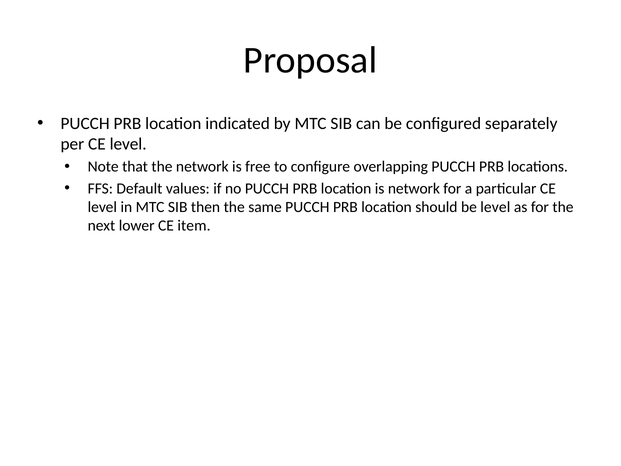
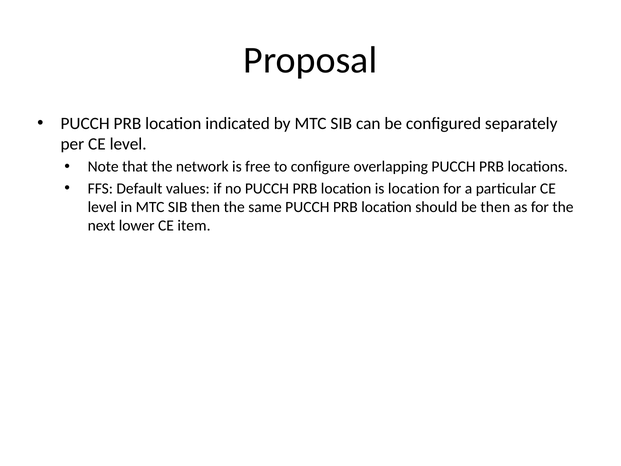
is network: network -> location (414, 188)
be level: level -> then (495, 207)
